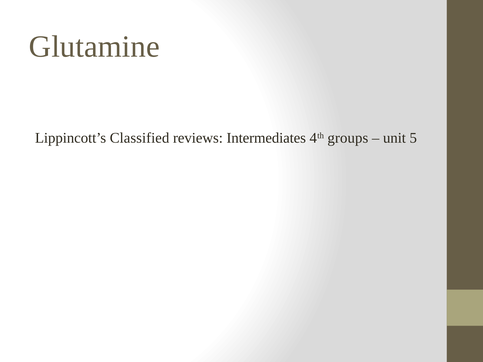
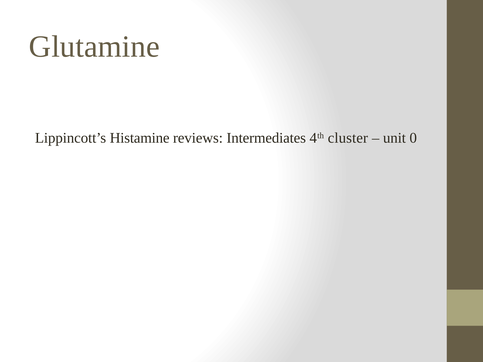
Classified: Classified -> Histamine (140, 138)
groups: groups -> cluster (348, 138)
5: 5 -> 0 (413, 138)
